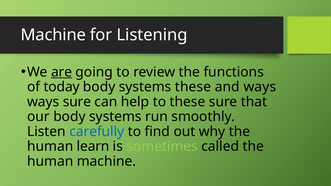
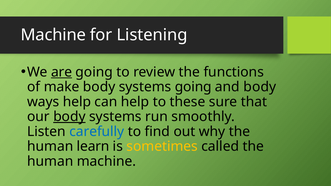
today: today -> make (62, 87)
systems these: these -> going (193, 87)
and ways: ways -> body (260, 87)
ways sure: sure -> help (77, 102)
body underline: none -> present (69, 117)
sometimes colour: light green -> yellow (162, 147)
